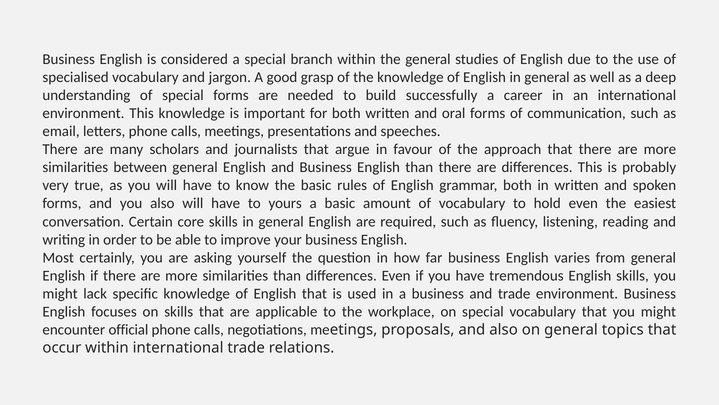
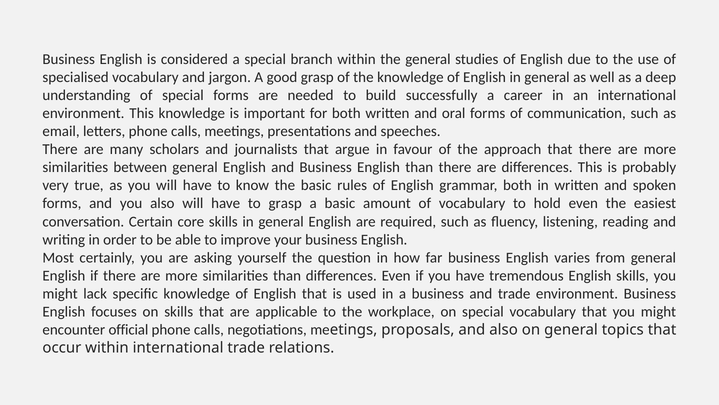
to yours: yours -> grasp (285, 203)
